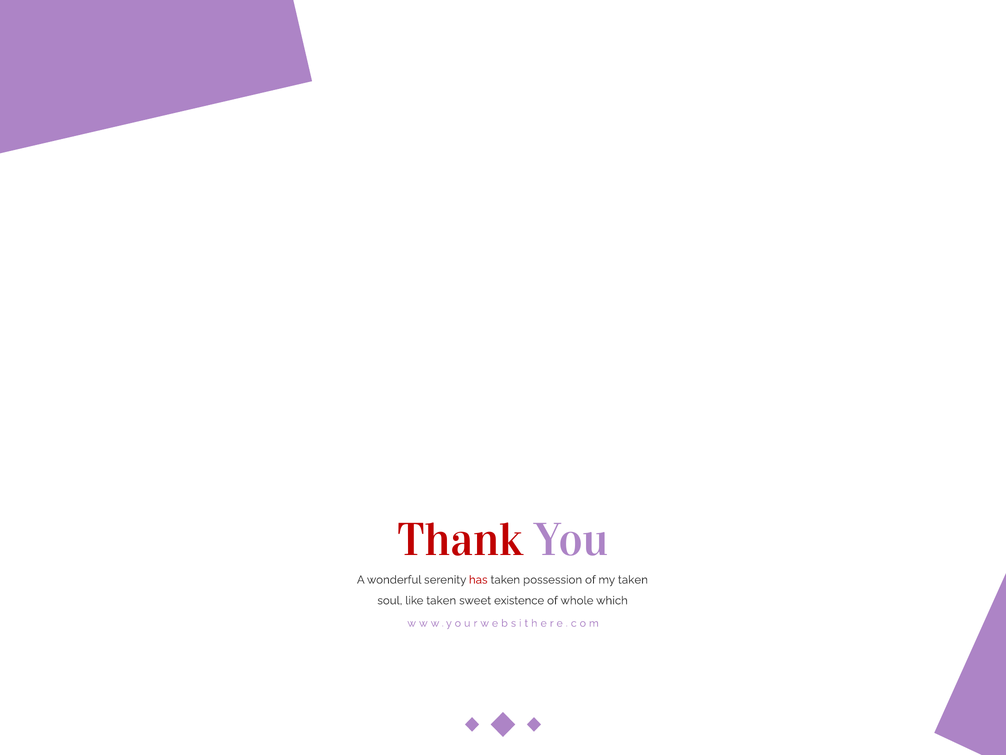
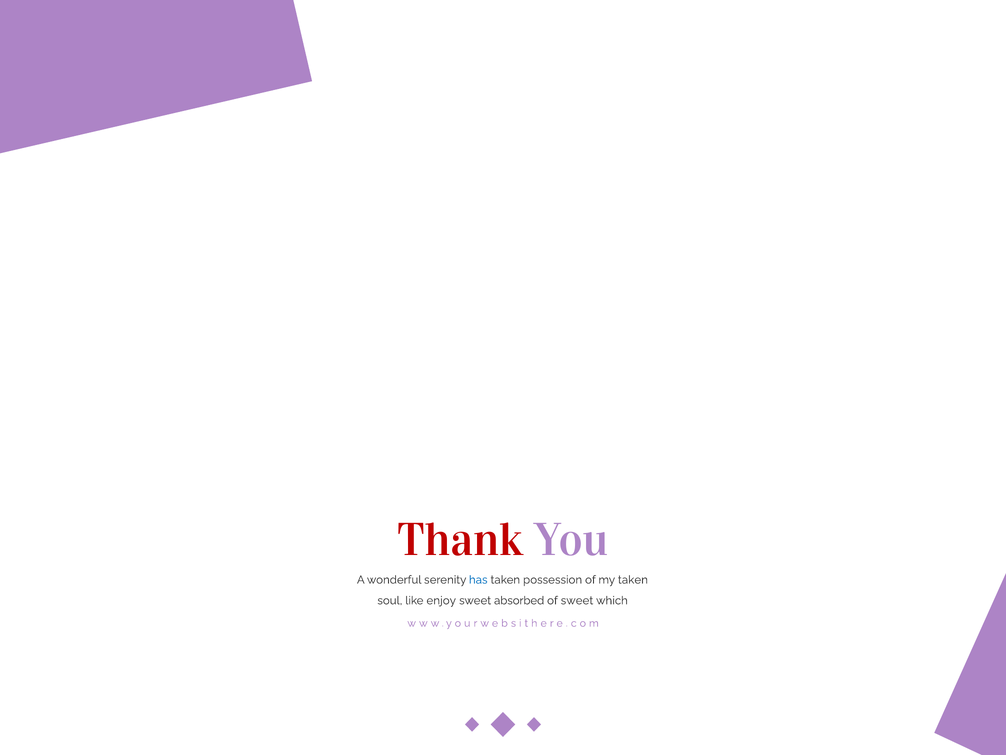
has colour: red -> blue (478, 579)
like taken: taken -> enjoy (441, 600)
existence: existence -> absorbed (519, 600)
of whole: whole -> sweet (577, 600)
